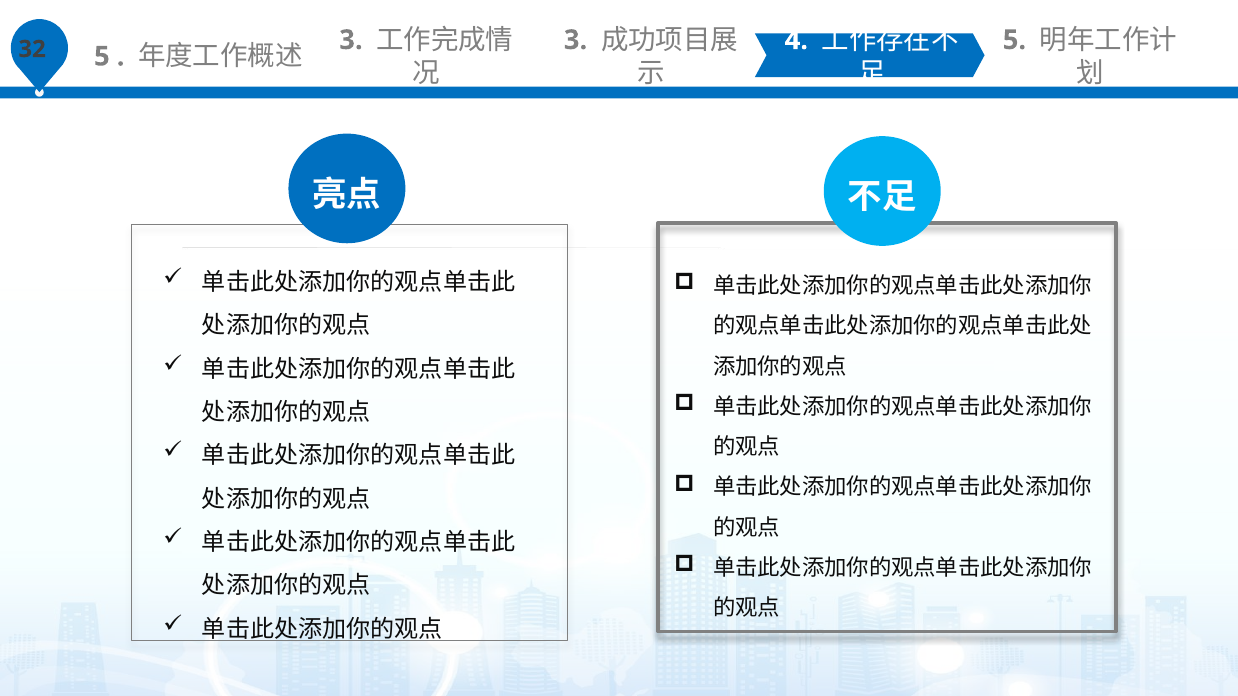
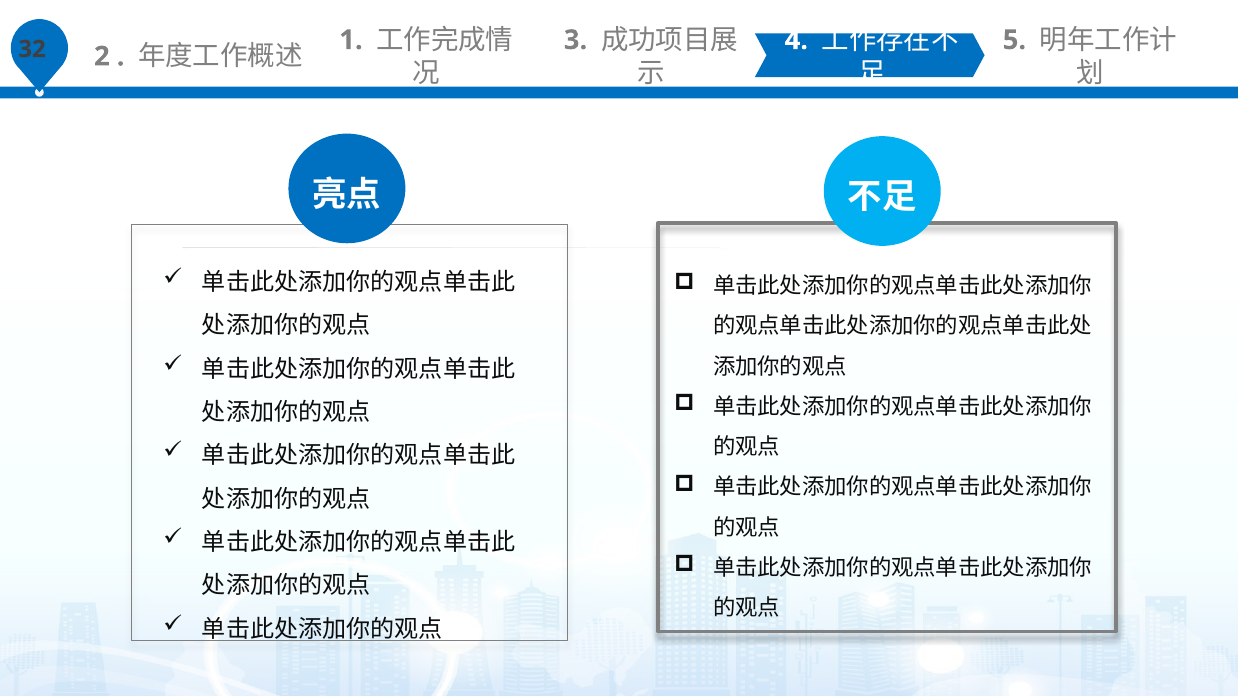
5: 5 -> 2 (102, 56)
3: 3 -> 1 (351, 40)
